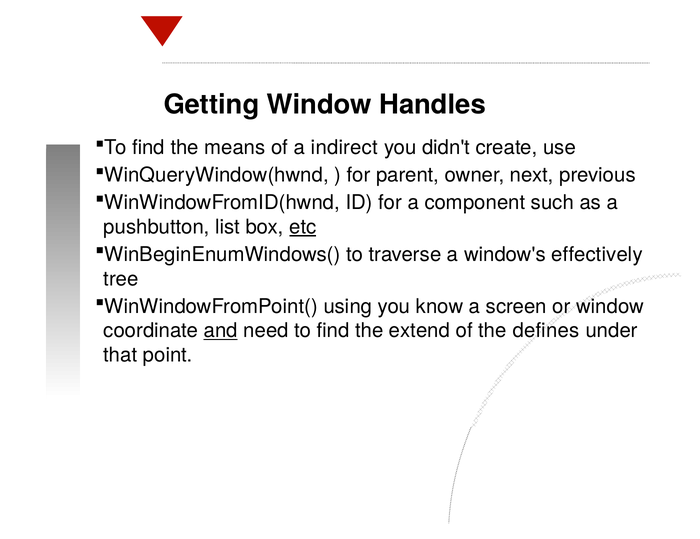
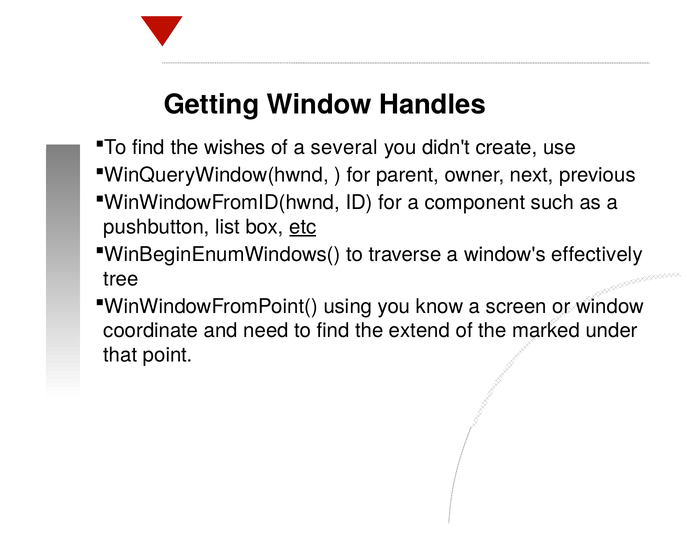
means: means -> wishes (235, 148)
indirect: indirect -> several (344, 148)
and underline: present -> none (221, 331)
defines: defines -> marked (546, 331)
